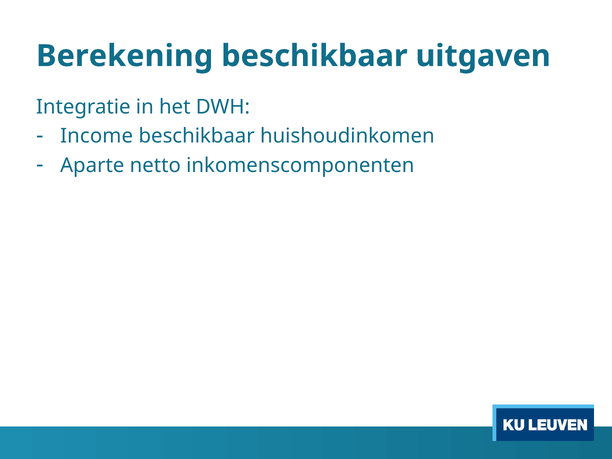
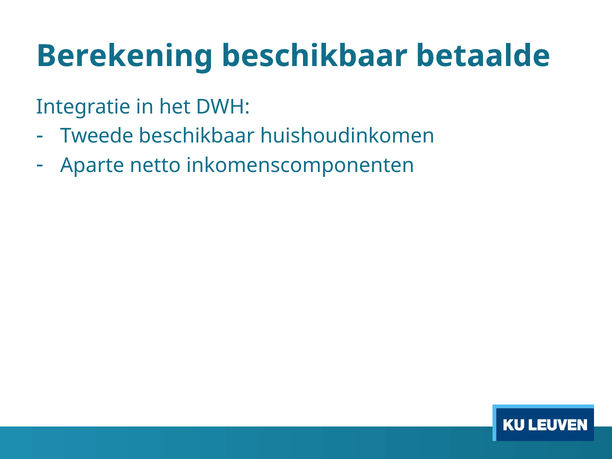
uitgaven: uitgaven -> betaalde (483, 56)
Income: Income -> Tweede (97, 136)
